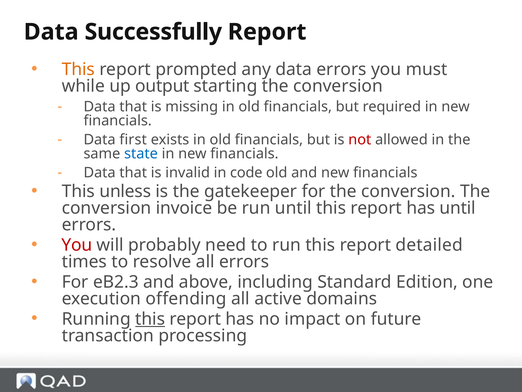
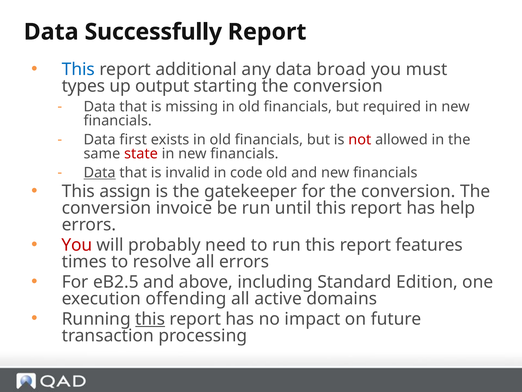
This colour: orange -> blue (78, 69)
prompted: prompted -> additional (196, 69)
data errors: errors -> broad (341, 69)
while: while -> types (83, 86)
state colour: blue -> red (141, 153)
Data underline: none -> present (100, 173)
unless: unless -> assign (125, 191)
has until: until -> help (458, 208)
detailed: detailed -> features (429, 245)
eB2.3: eB2.3 -> eB2.5 (116, 282)
